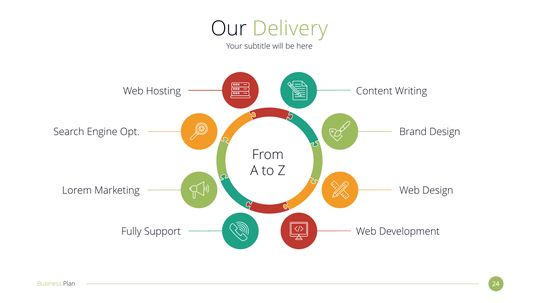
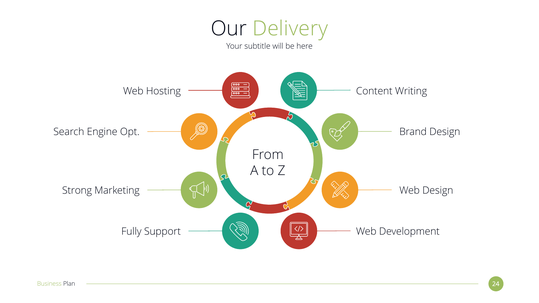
Lorem: Lorem -> Strong (77, 191)
